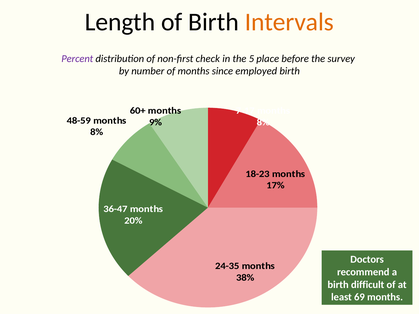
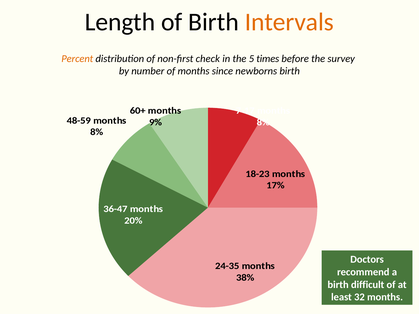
Percent colour: purple -> orange (77, 59)
place: place -> times (268, 59)
employed: employed -> newborns (256, 71)
69: 69 -> 32 (359, 297)
